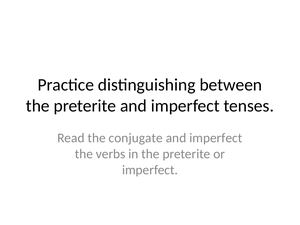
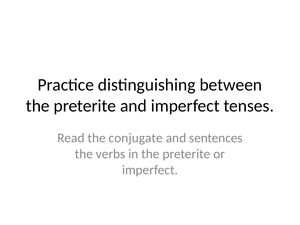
imperfect: imperfect -> sentences (216, 138)
